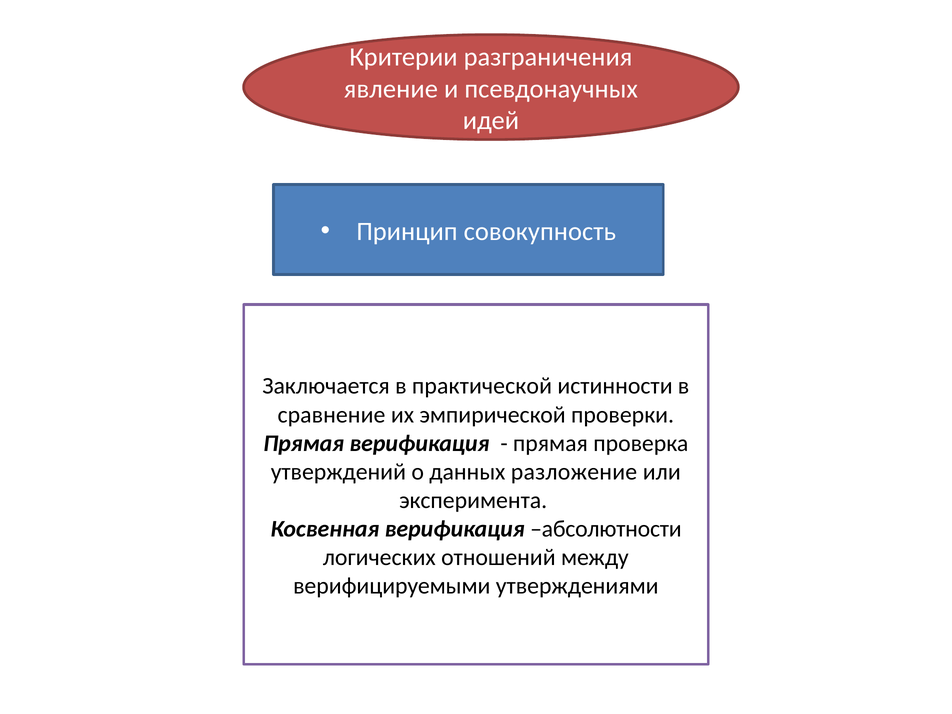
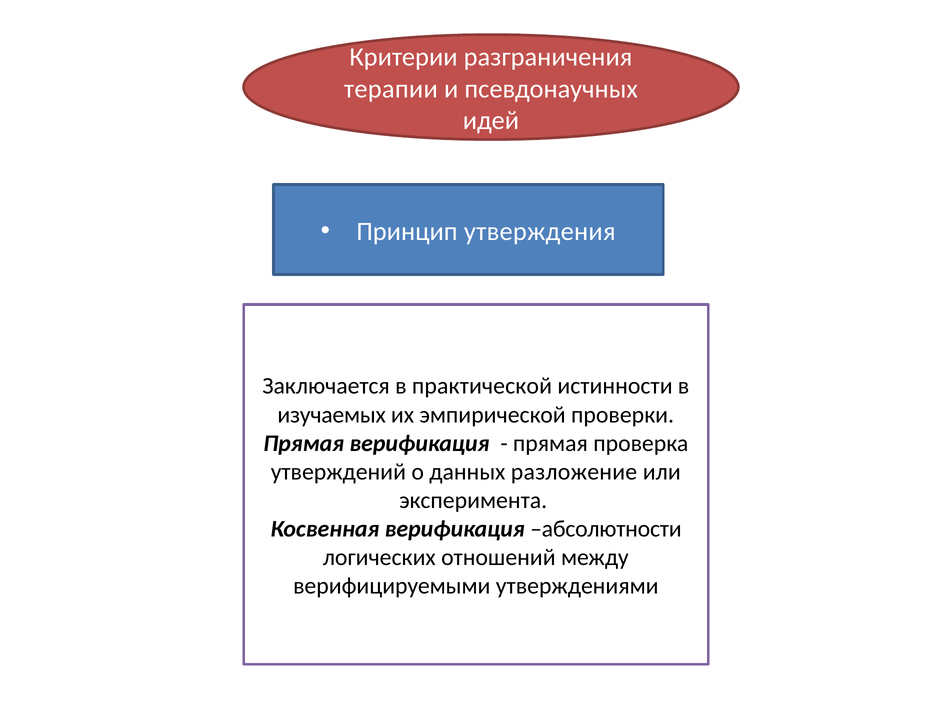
явление: явление -> терапии (391, 89)
совокупность: совокупность -> утверждения (540, 231)
сравнение: сравнение -> изучаемых (332, 415)
